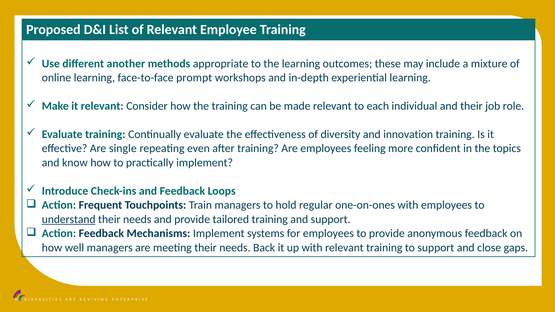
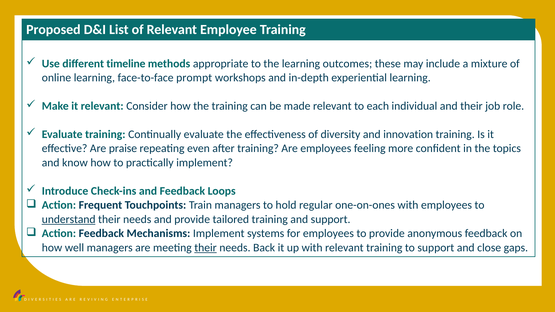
another: another -> timeline (126, 64)
single: single -> praise (123, 149)
their underline: none -> present (206, 248)
